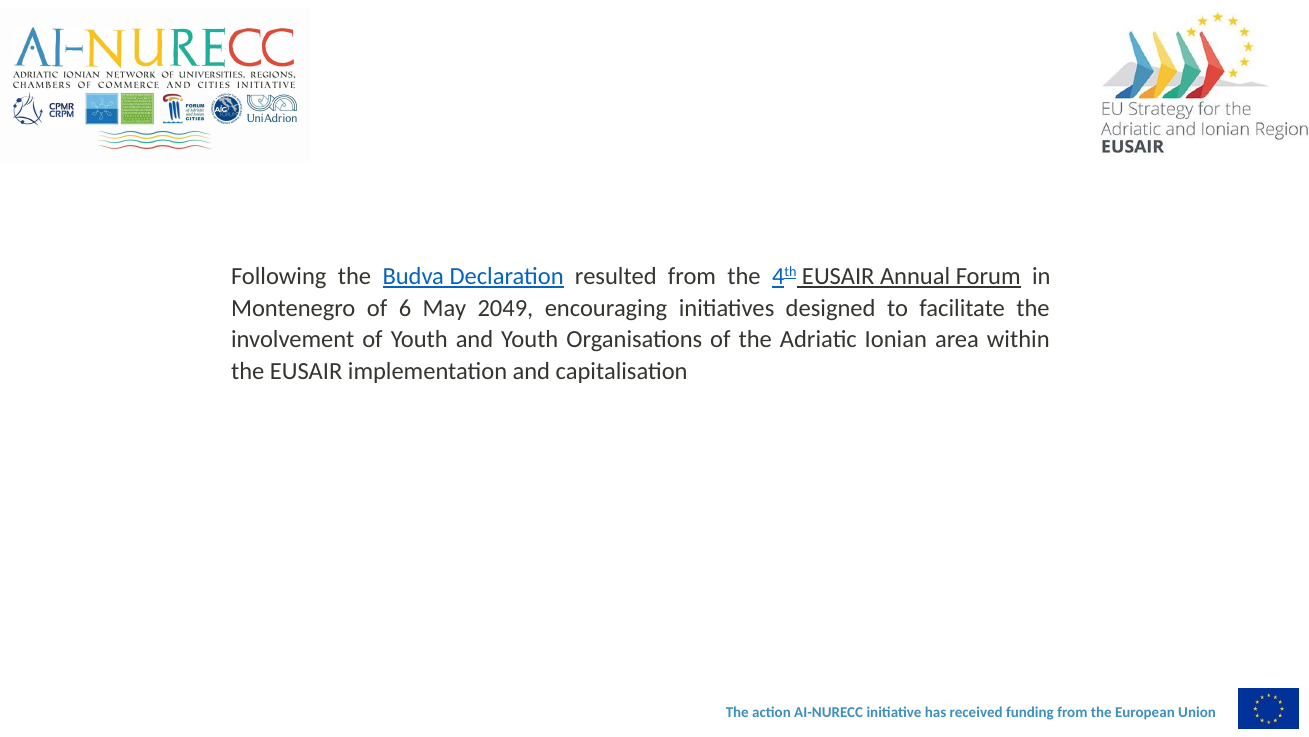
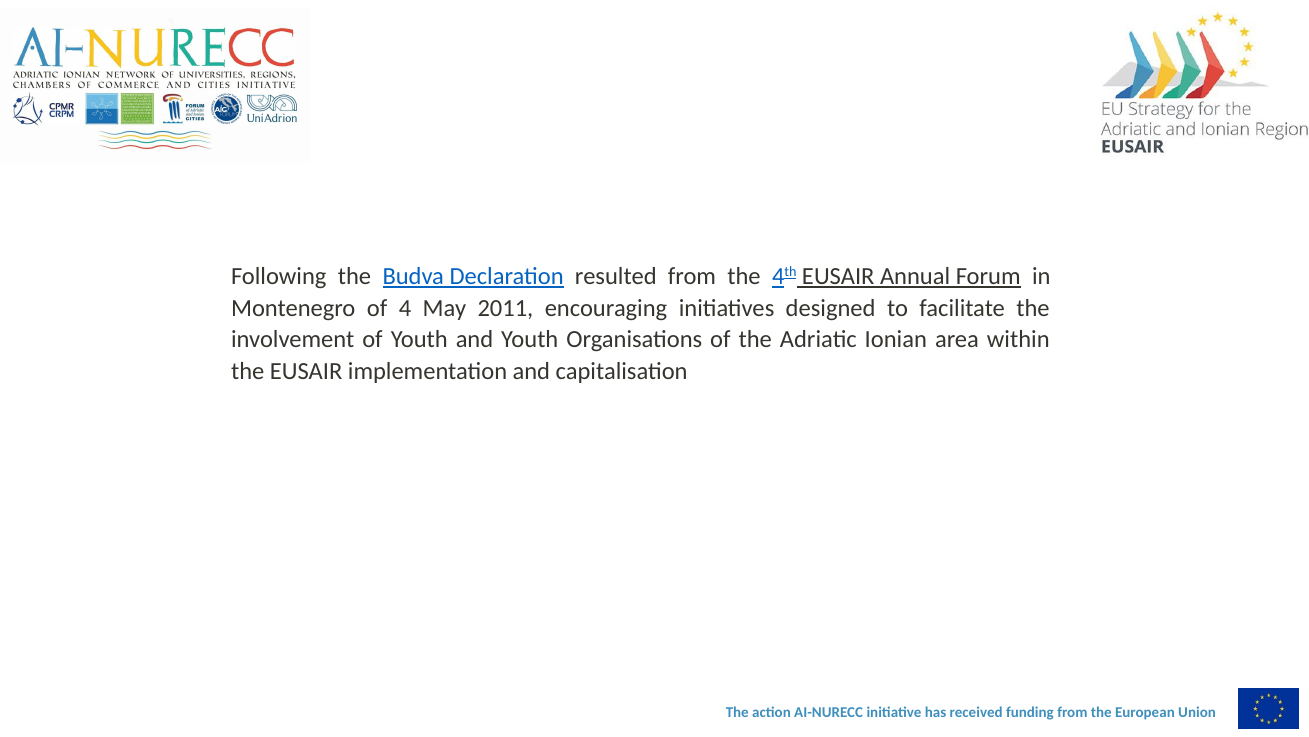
6: 6 -> 4 (405, 308)
2049: 2049 -> 2011 (505, 308)
